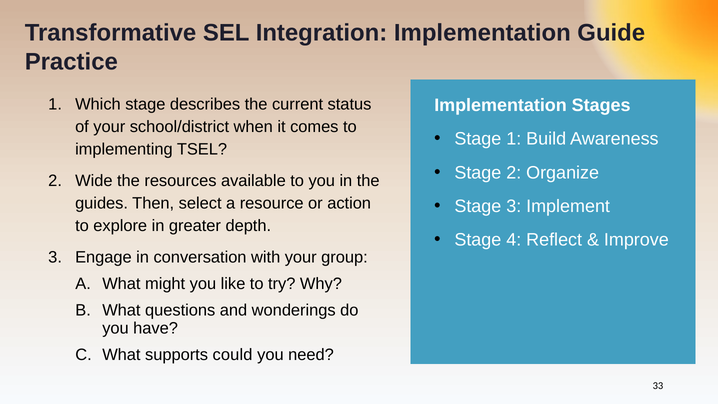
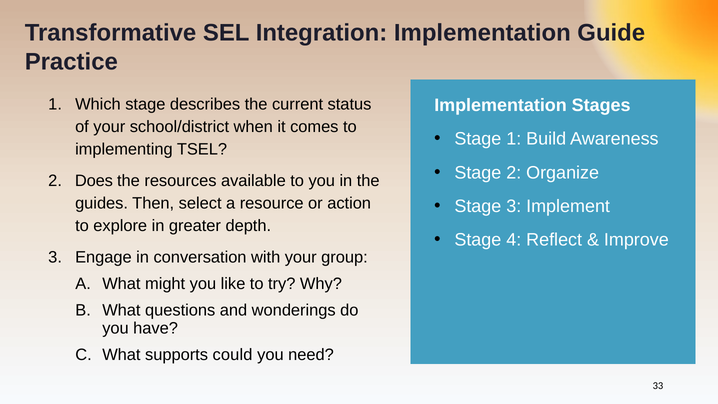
Wide: Wide -> Does (94, 181)
